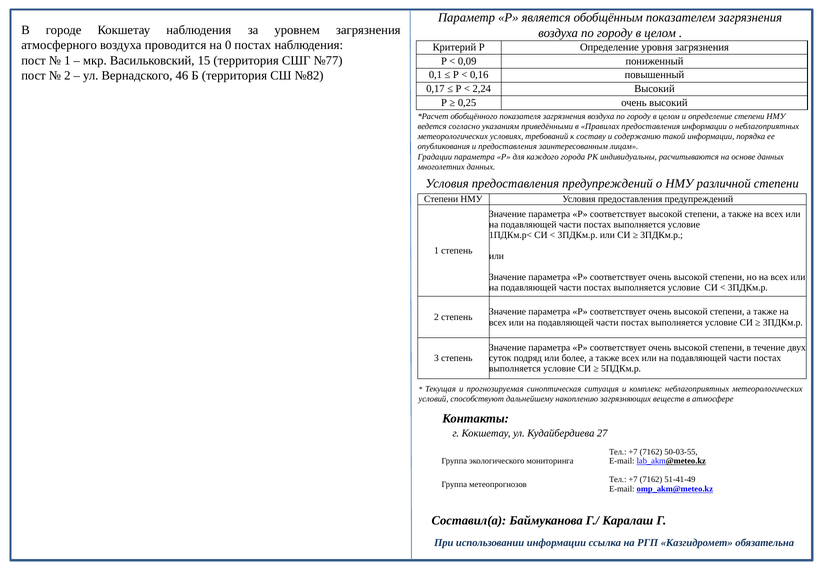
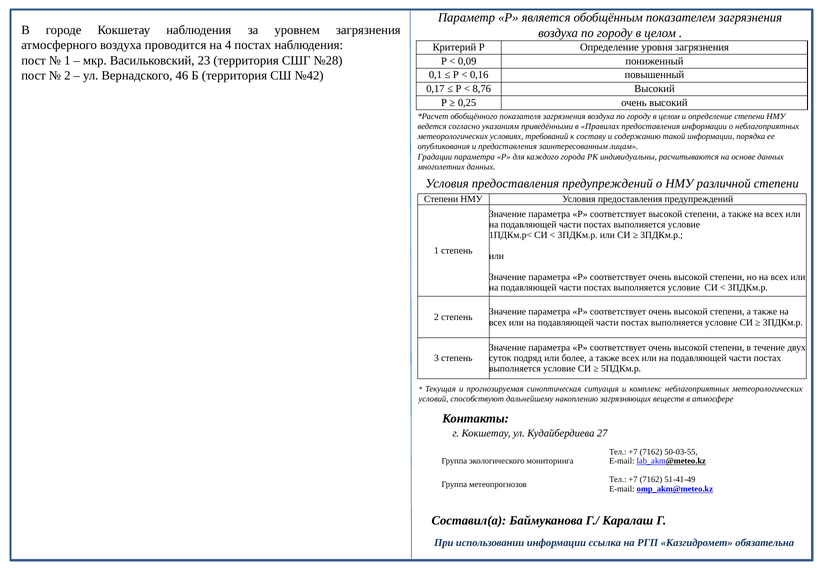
0: 0 -> 4 (228, 45)
15: 15 -> 23 (204, 60)
№77: №77 -> №28 (328, 60)
№82: №82 -> №42 (309, 76)
2,24: 2,24 -> 8,76 (482, 89)
